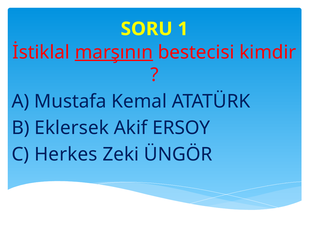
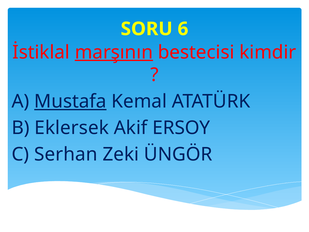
1: 1 -> 6 (183, 29)
Mustafa underline: none -> present (70, 101)
Herkes: Herkes -> Serhan (66, 154)
